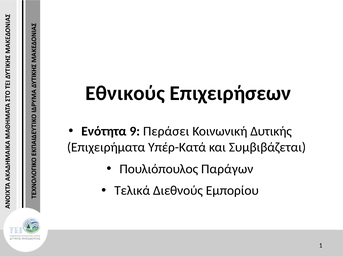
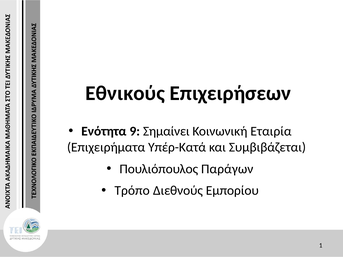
Περάσει: Περάσει -> Σημαίνει (166, 131)
Δυτικής: Δυτικής -> Εταιρία (271, 131)
Τελικά: Τελικά -> Τρόπο (132, 191)
